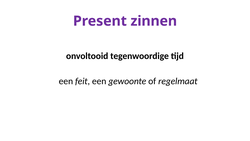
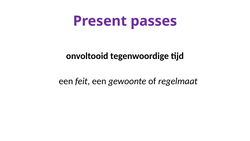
zinnen: zinnen -> passes (154, 21)
